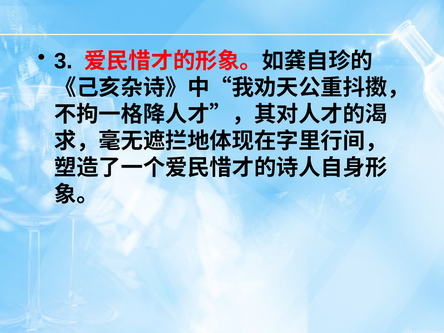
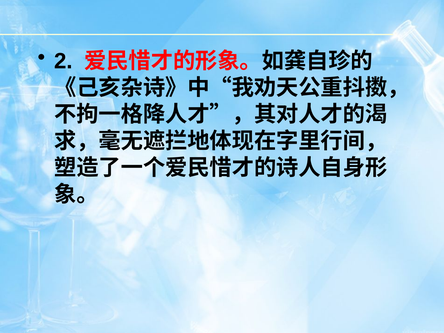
3: 3 -> 2 (63, 61)
